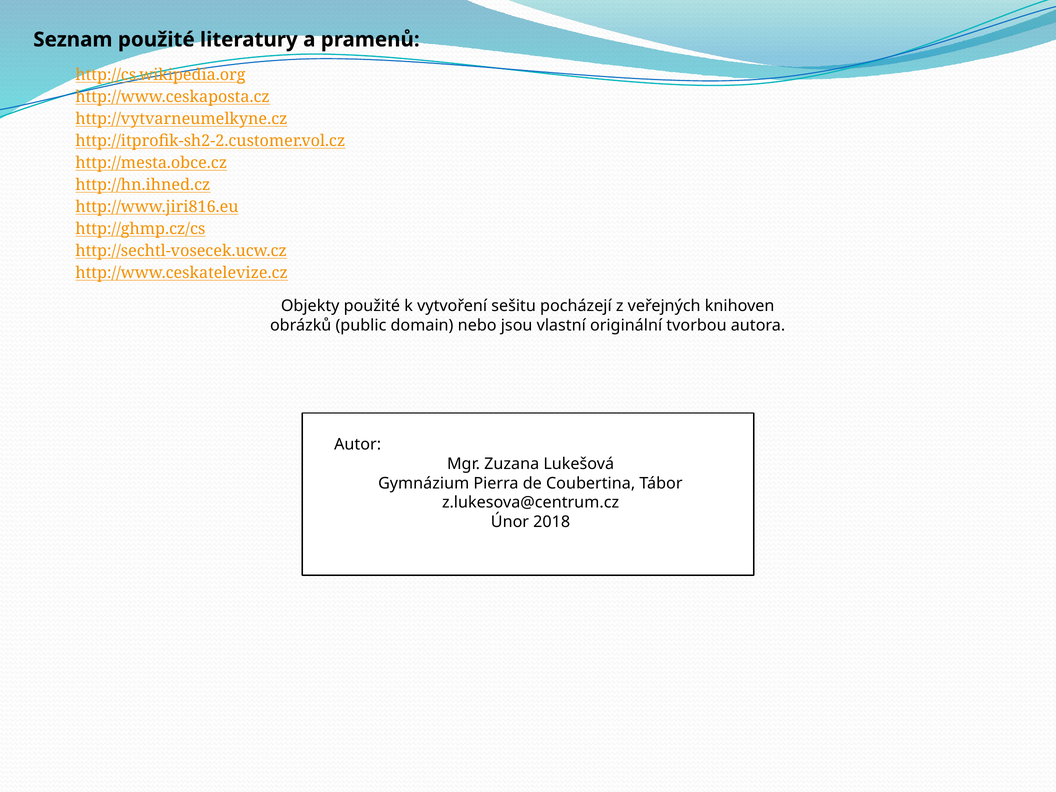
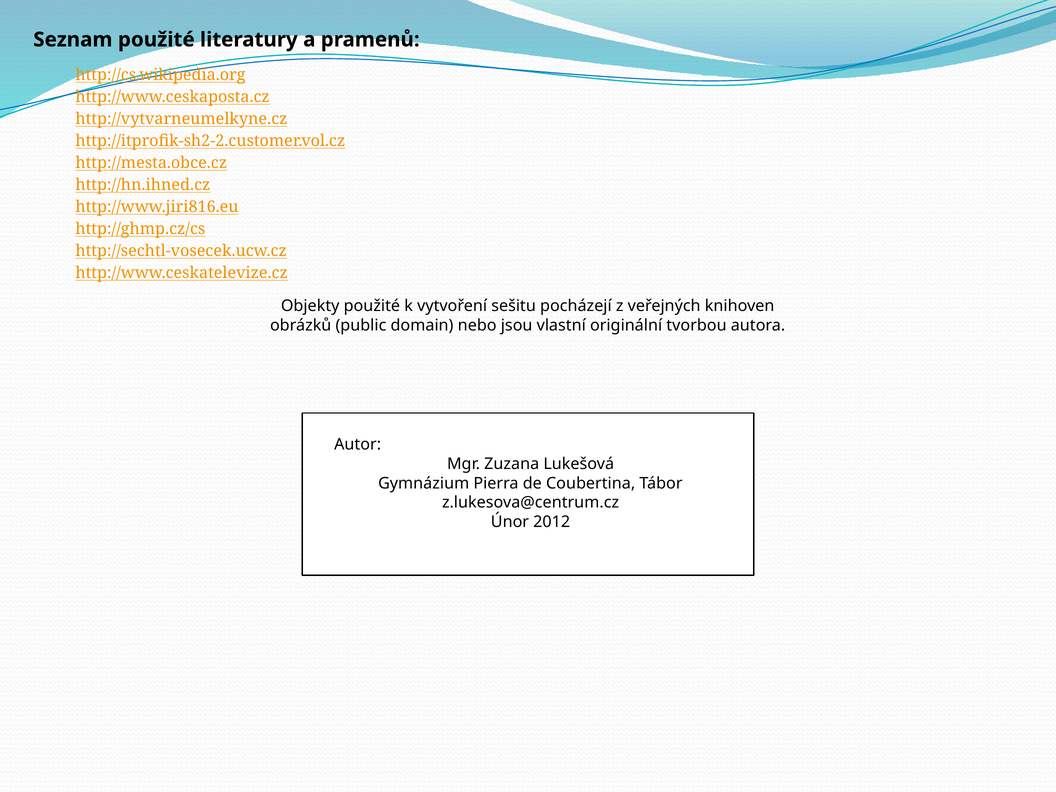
2018: 2018 -> 2012 (552, 522)
